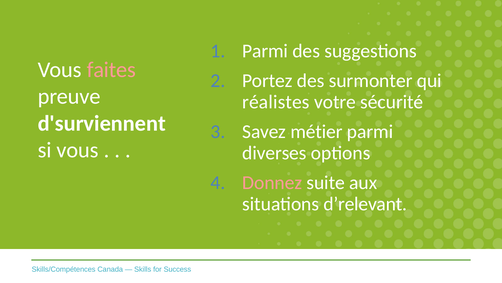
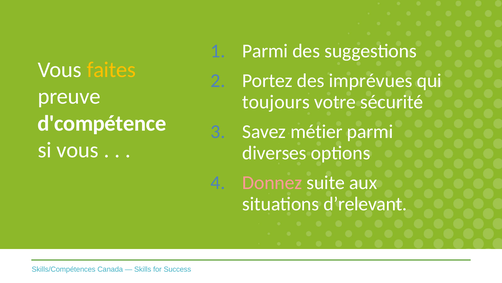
faites colour: pink -> yellow (111, 70)
surmonter: surmonter -> imprévues (371, 81)
réalistes: réalistes -> toujours (276, 102)
d'surviennent: d'surviennent -> d'compétence (102, 123)
